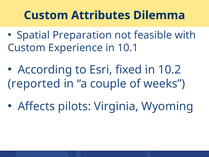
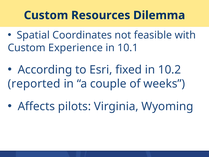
Attributes: Attributes -> Resources (101, 15)
Preparation: Preparation -> Coordinates (82, 35)
